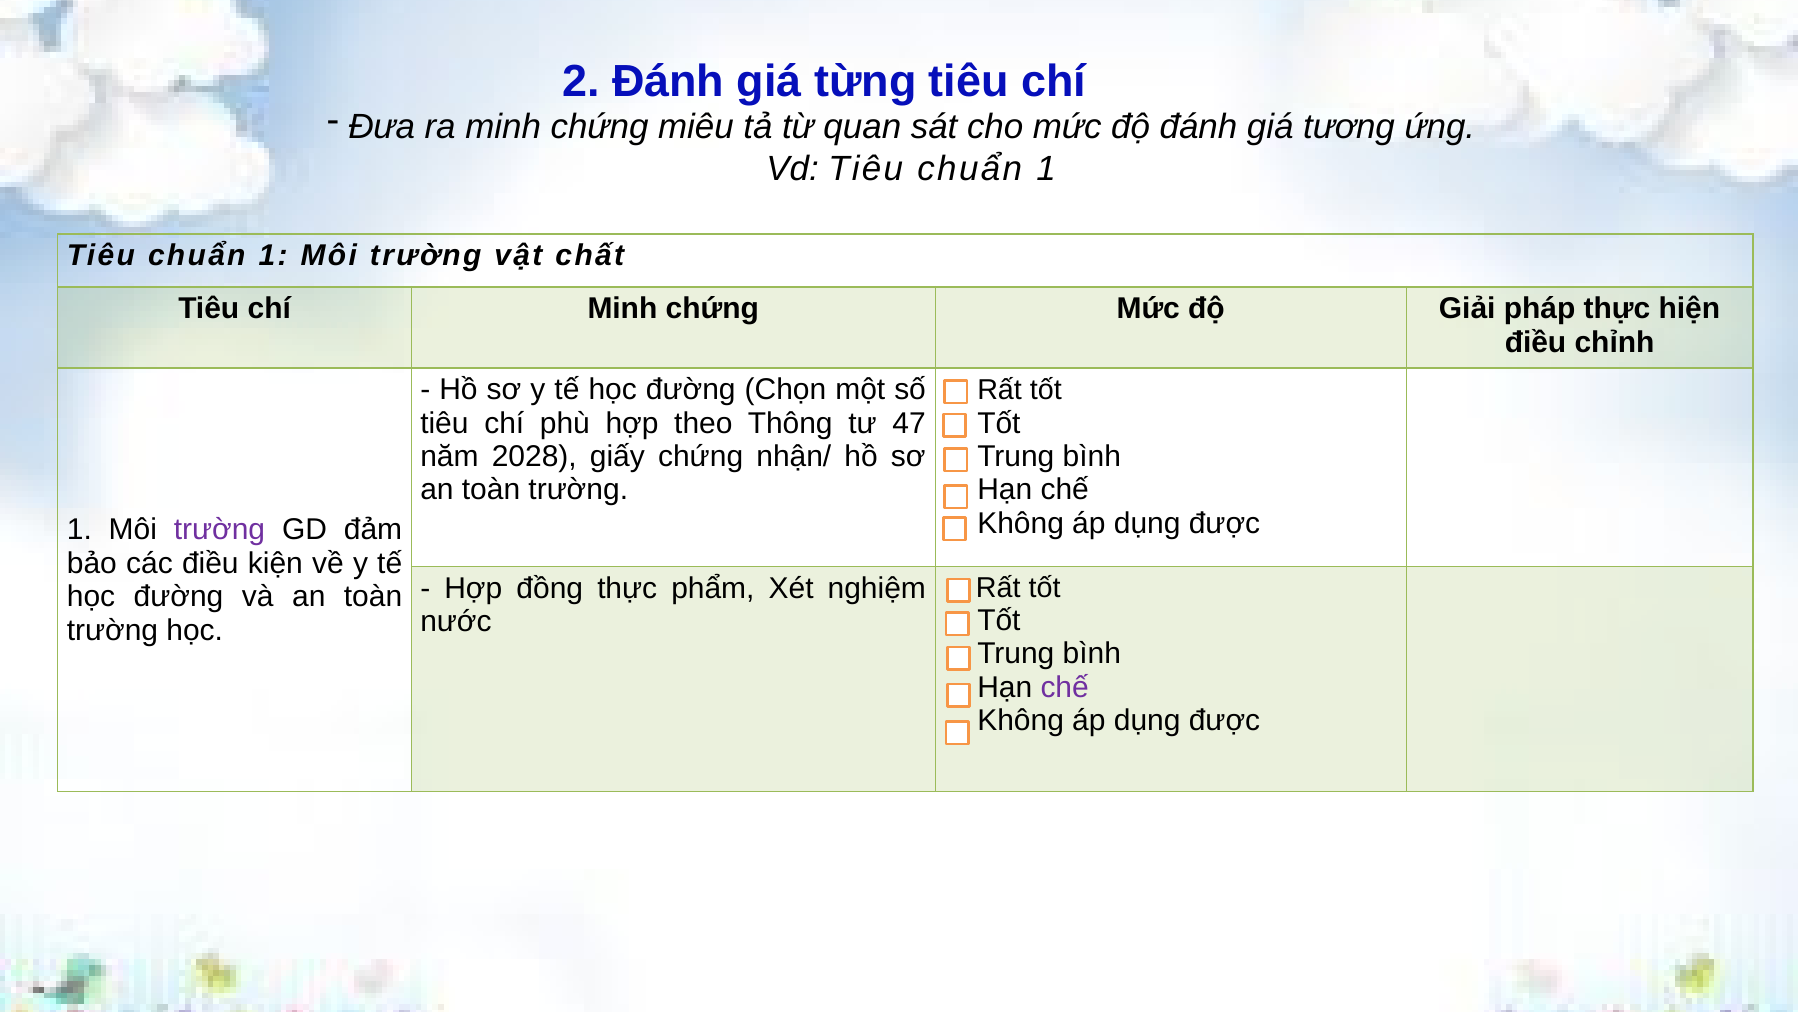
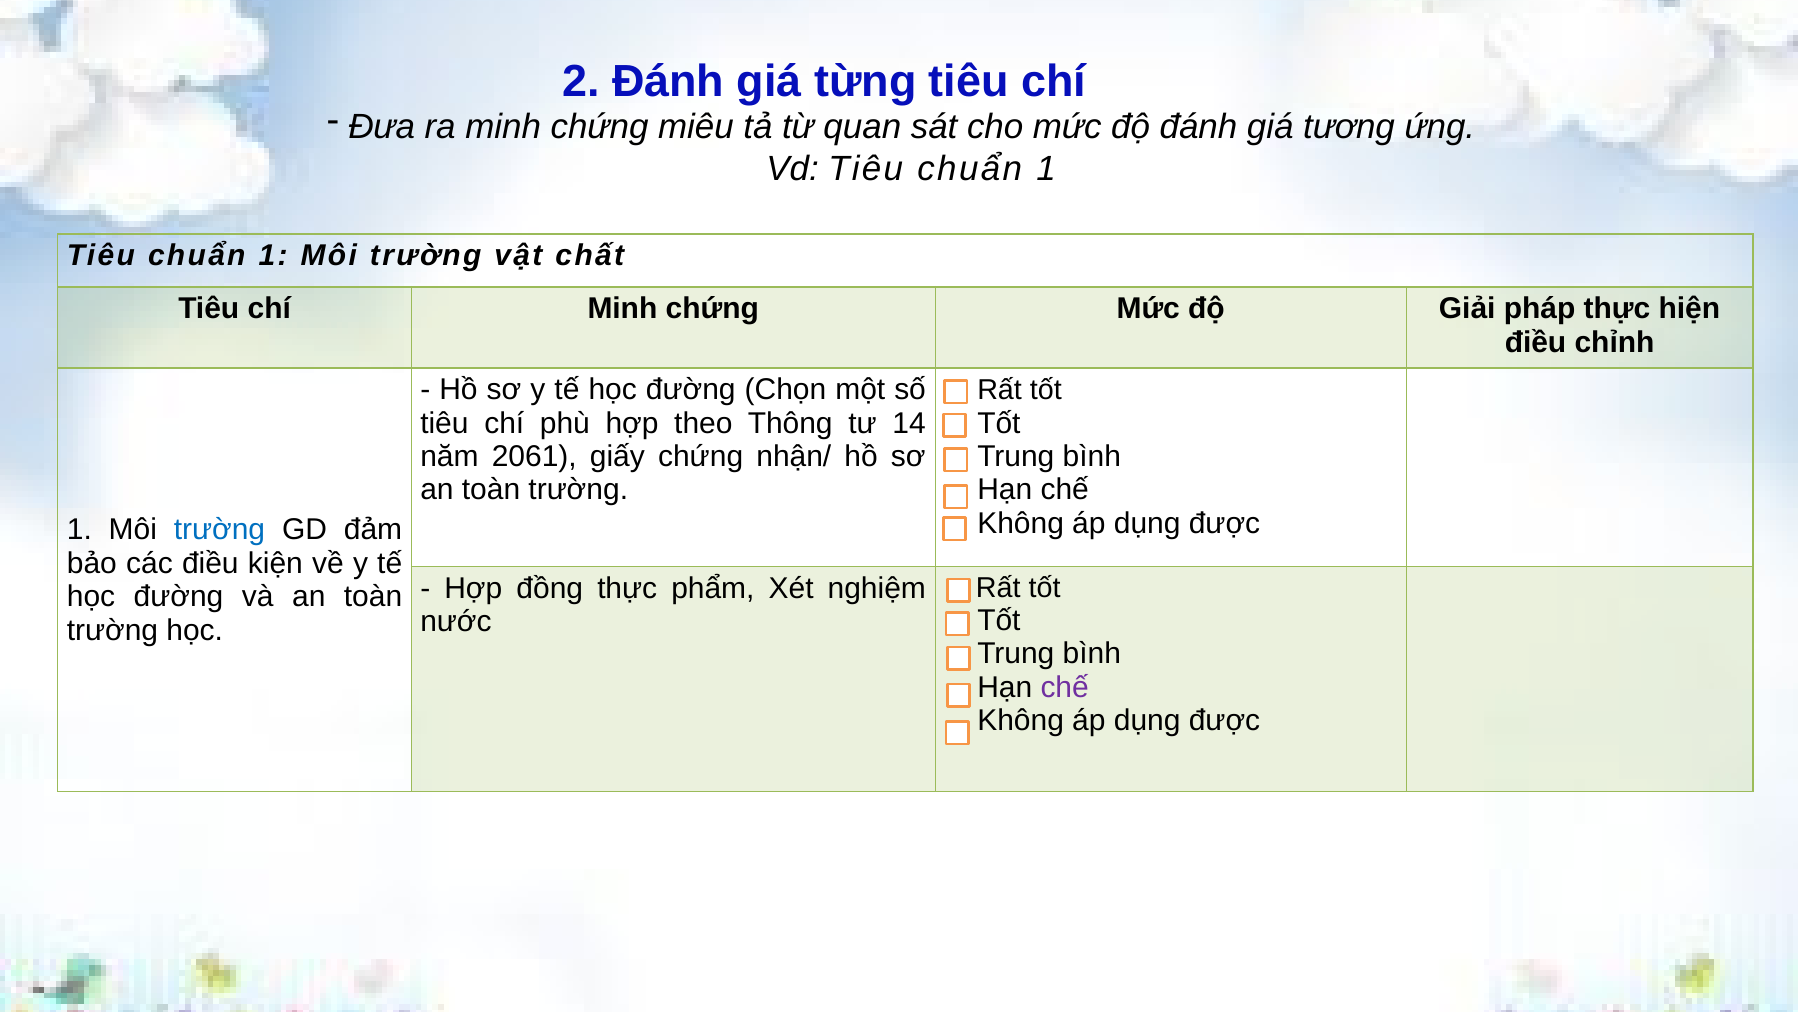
47: 47 -> 14 (909, 423)
2028: 2028 -> 2061 (534, 456)
trường colour: purple -> blue (220, 530)
